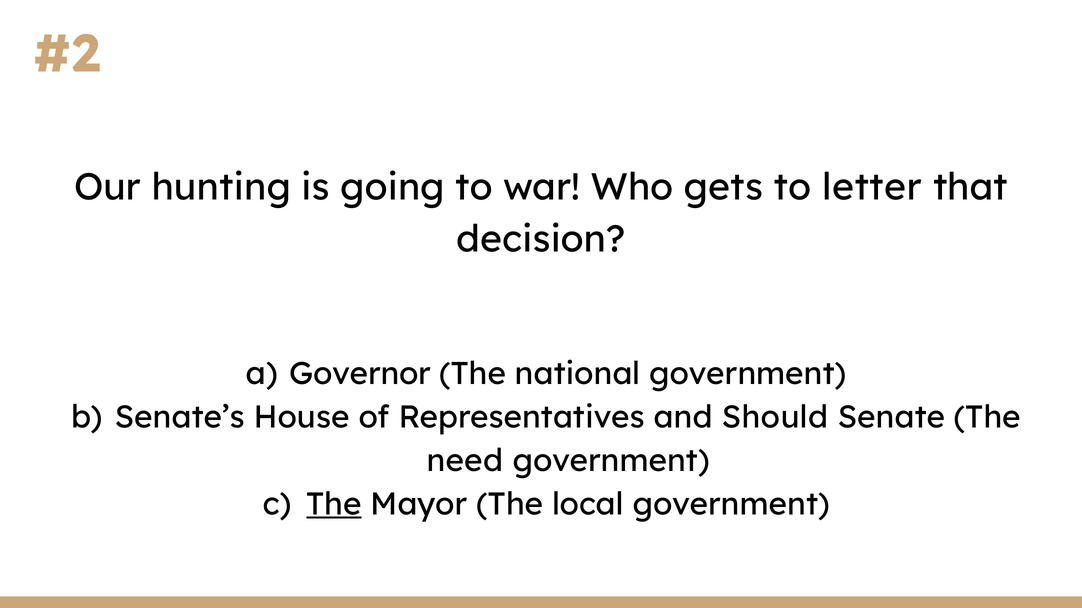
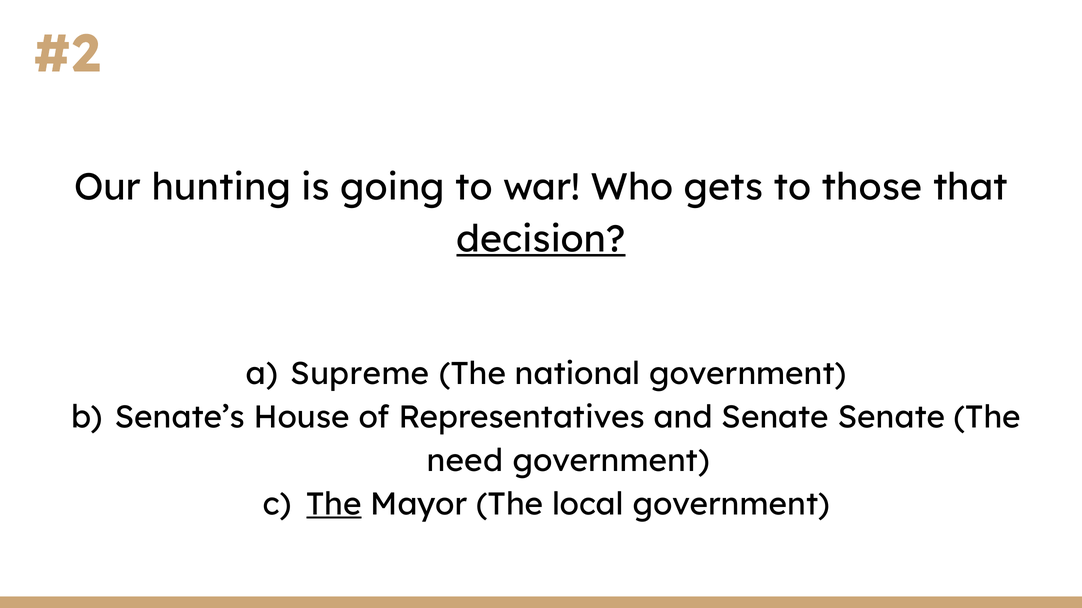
letter: letter -> those (872, 188)
decision underline: none -> present (541, 239)
Governor: Governor -> Supreme (360, 374)
and Should: Should -> Senate (775, 418)
